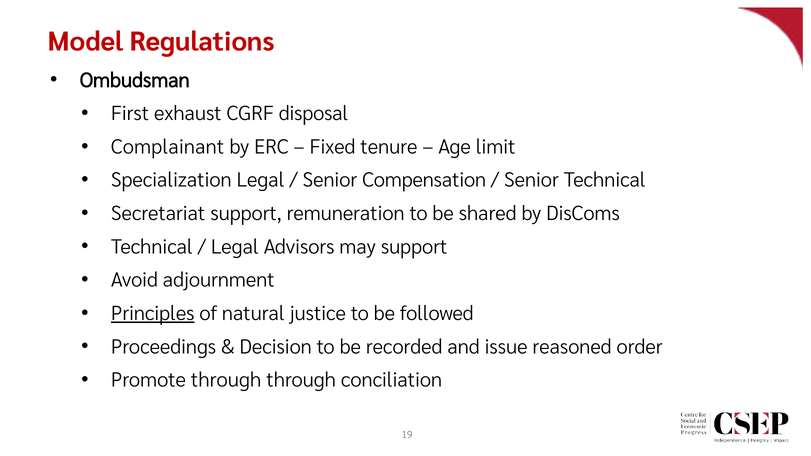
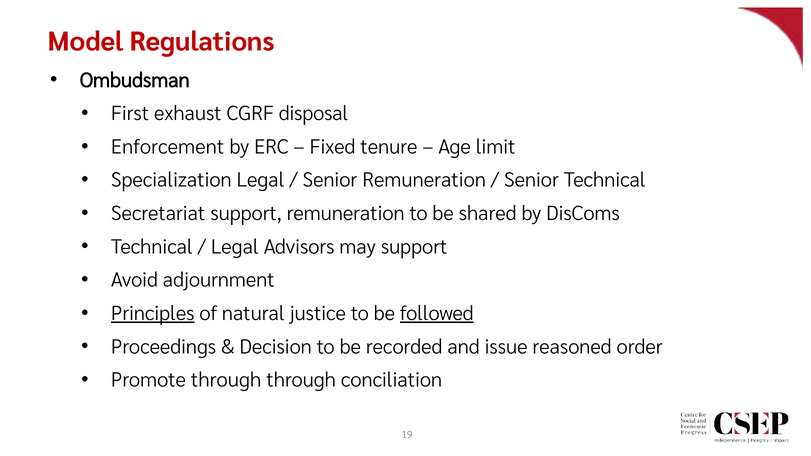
Complainant: Complainant -> Enforcement (168, 147)
Senior Compensation: Compensation -> Remuneration (424, 180)
followed underline: none -> present (437, 314)
